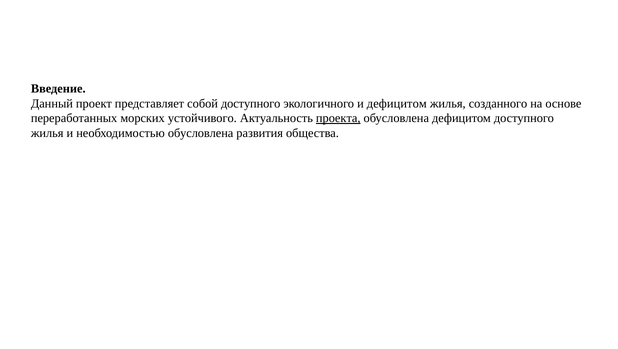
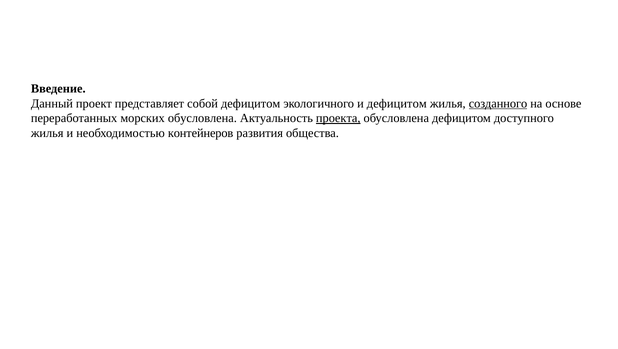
собой доступного: доступного -> дефицитом (251, 103)
созданного underline: none -> present (498, 103)
морских устойчивого: устойчивого -> обусловлена (202, 118)
необходимостью обусловлена: обусловлена -> контейнеров (201, 133)
